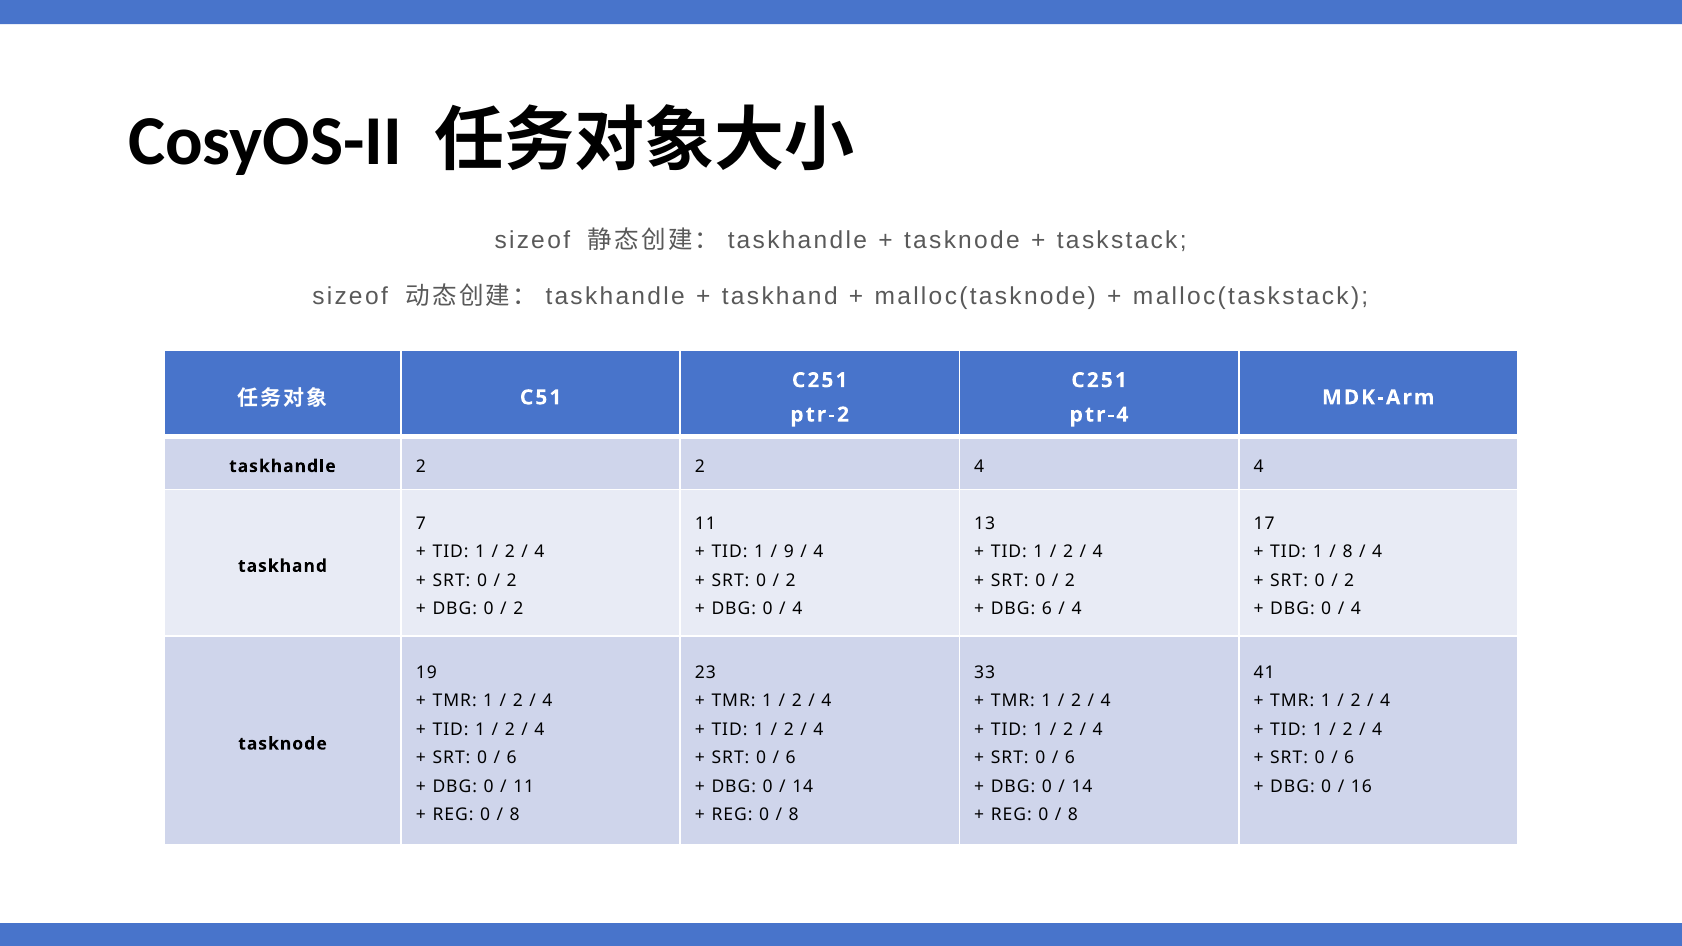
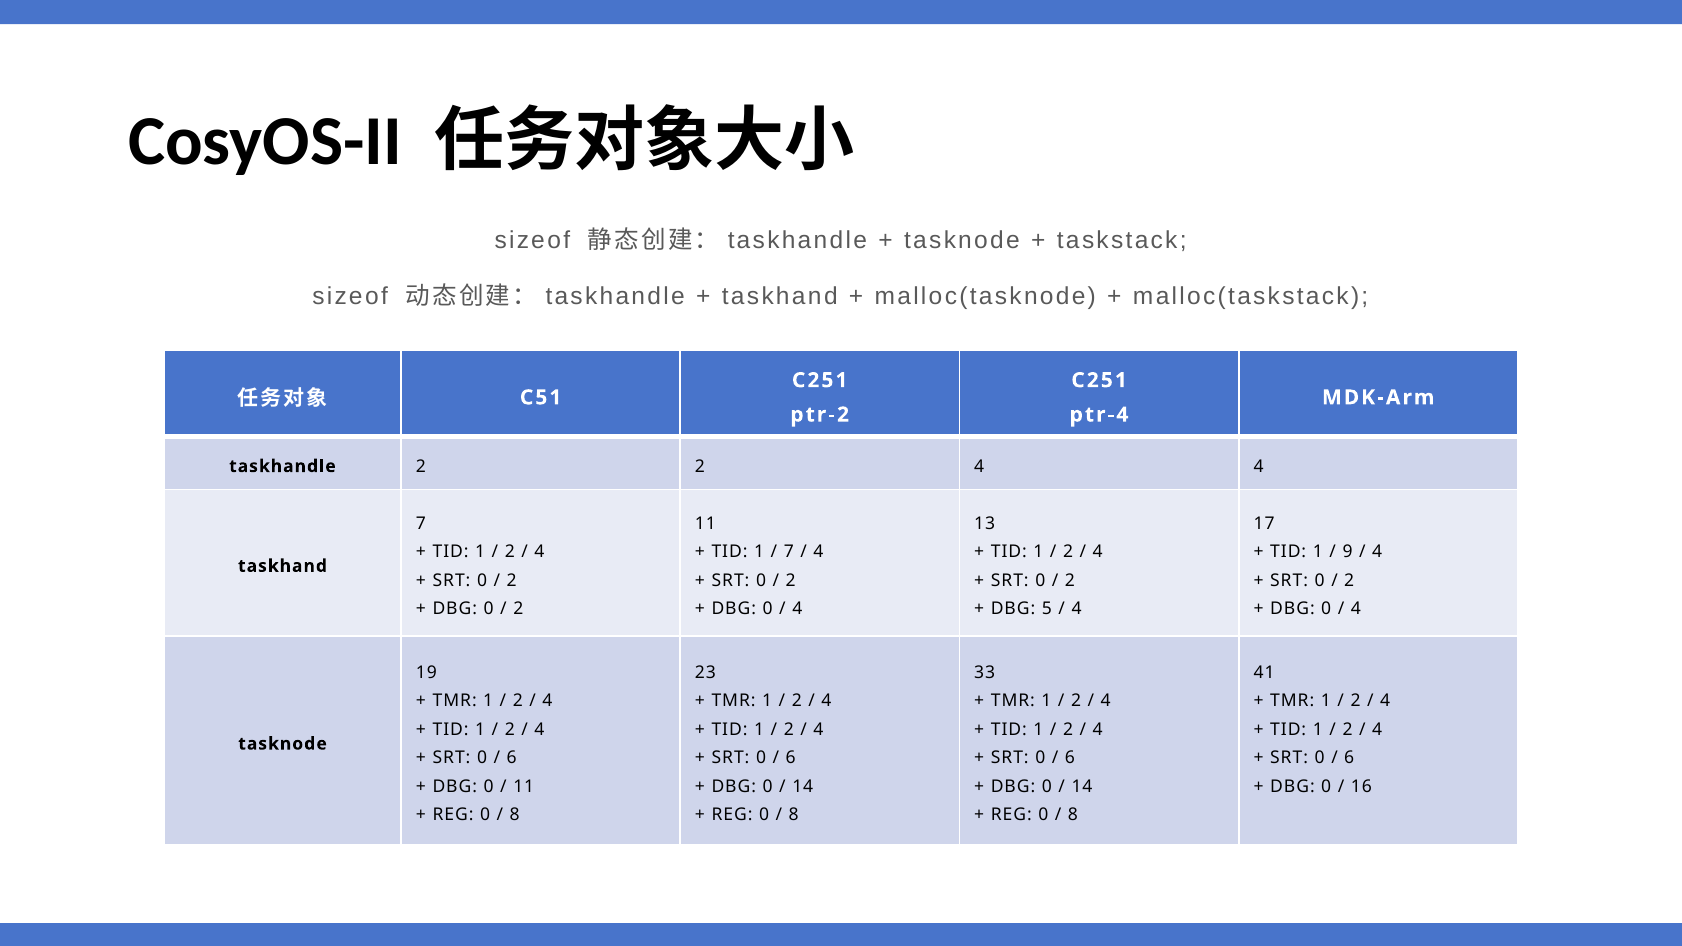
9: 9 -> 7 (789, 552)
8: 8 -> 9 (1348, 552)
DBG 6: 6 -> 5 (1047, 609)
